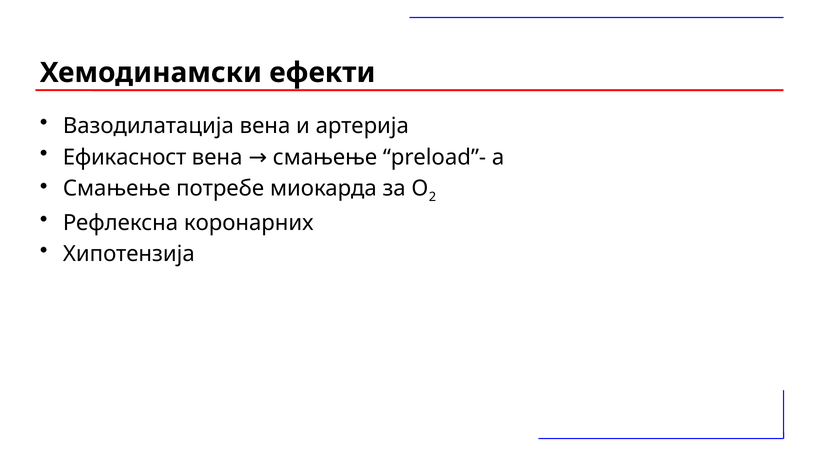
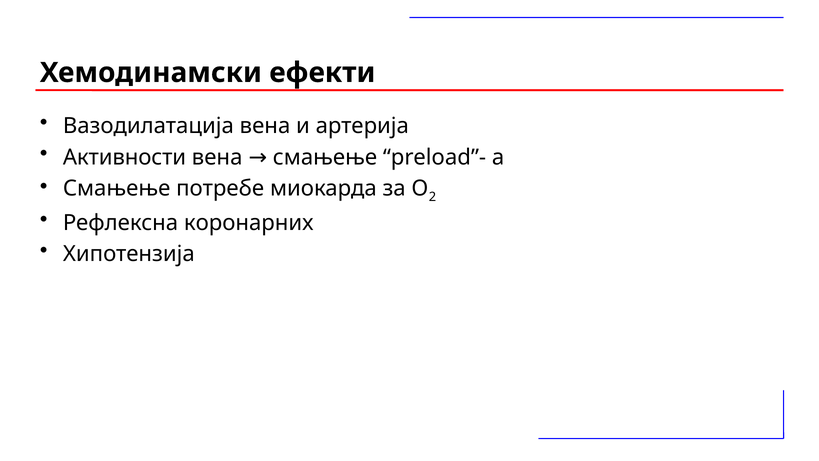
Ефикасност: Ефикасност -> Активности (125, 157)
